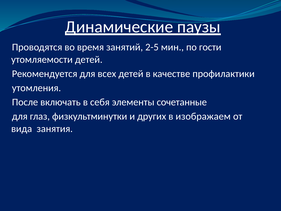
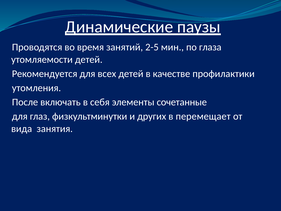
гости: гости -> глаза (210, 47)
изображаем: изображаем -> перемещает (203, 116)
